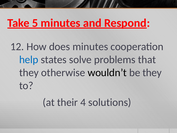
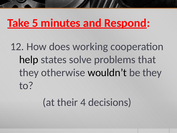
does minutes: minutes -> working (90, 46)
help colour: blue -> black (29, 59)
solutions: solutions -> decisions (110, 102)
